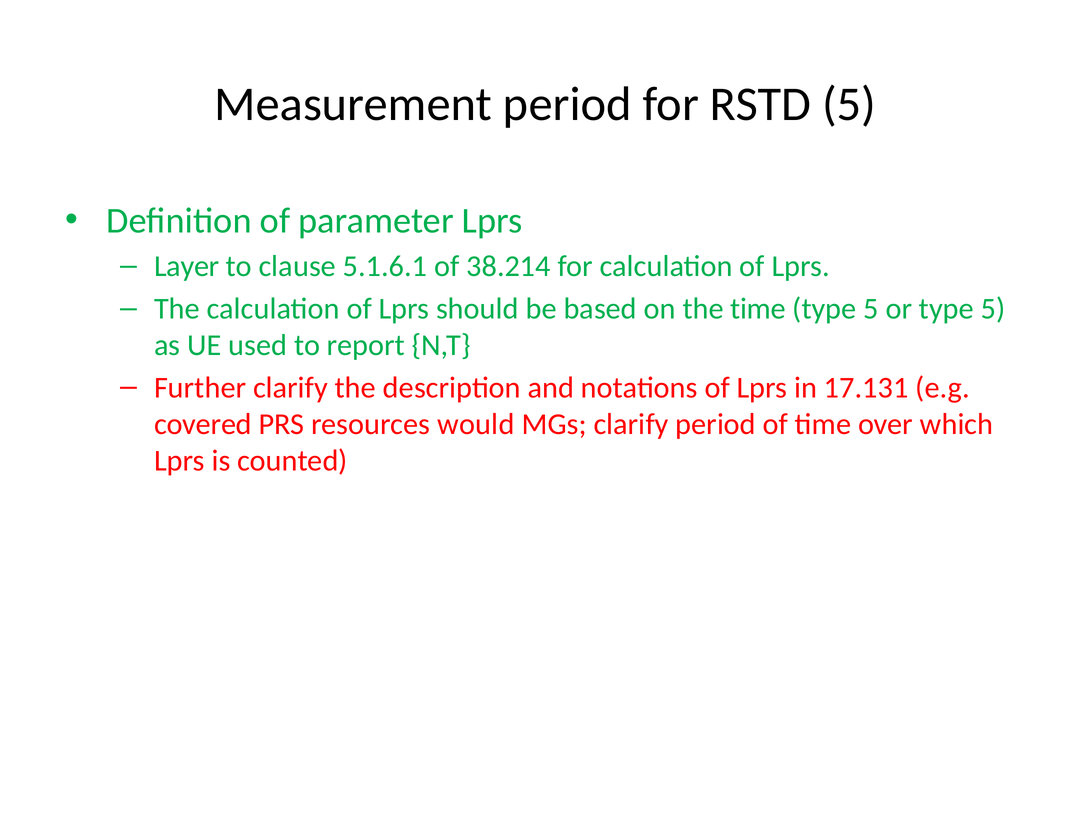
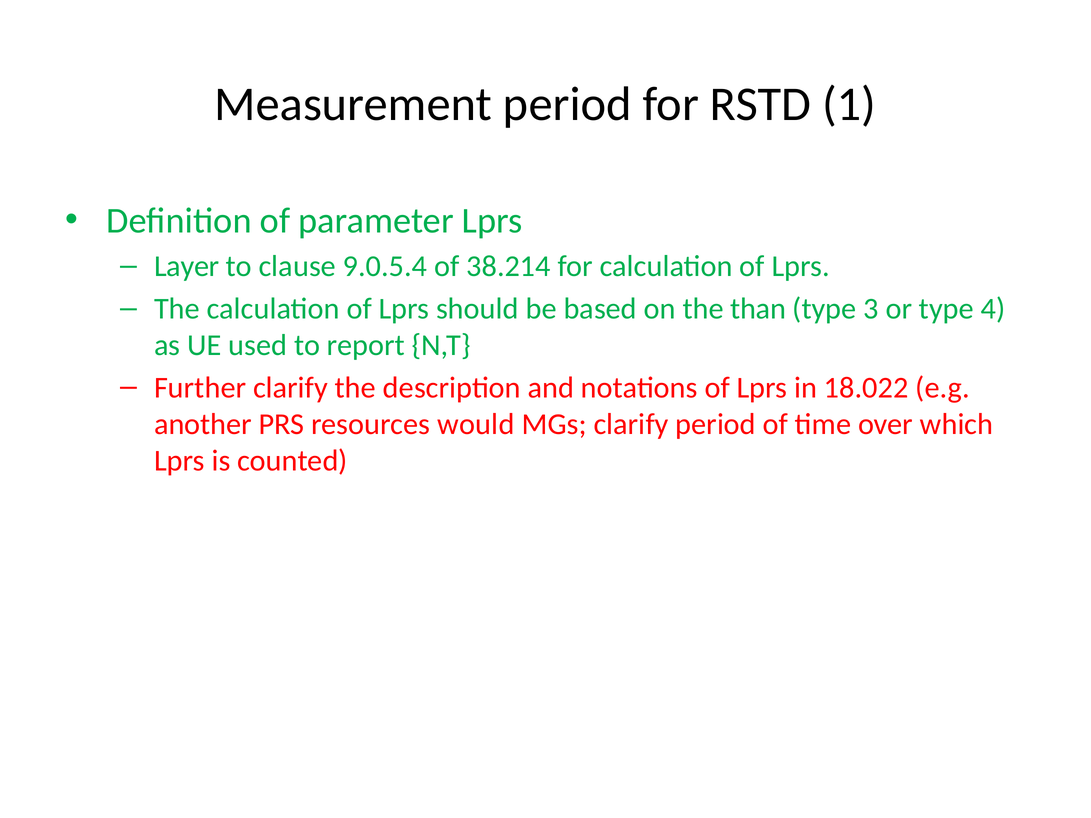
RSTD 5: 5 -> 1 (849, 104)
5.1.6.1: 5.1.6.1 -> 9.0.5.4 (385, 266)
the time: time -> than (758, 309)
5: 5 -> 3 (871, 309)
or type 5: 5 -> 4 (993, 309)
17.131: 17.131 -> 18.022 (866, 388)
covered: covered -> another (203, 424)
